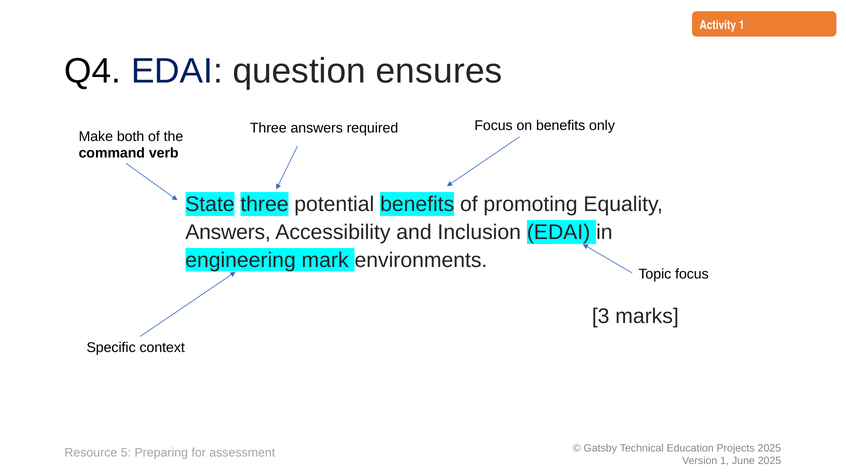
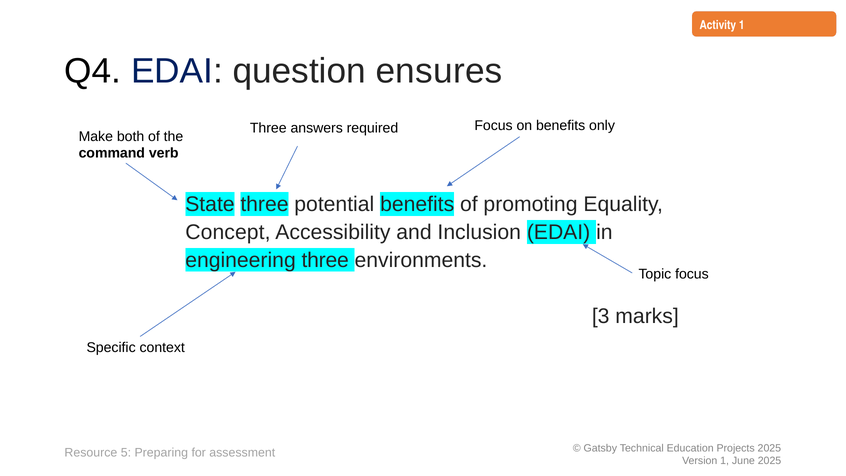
Answers: Answers -> Concept (228, 232)
engineering mark: mark -> three (325, 260)
